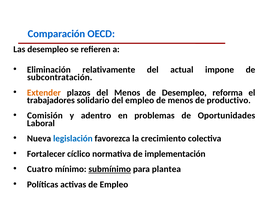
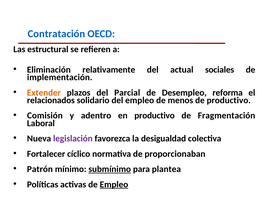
Comparación: Comparación -> Contratación (56, 34)
Las desempleo: desempleo -> estructural (48, 49)
impone: impone -> sociales (220, 70)
subcontratación: subcontratación -> implementación (60, 77)
del Menos: Menos -> Parcial (127, 93)
trabajadores: trabajadores -> relacionados (51, 100)
en problemas: problemas -> productivo (155, 115)
Oportunidades: Oportunidades -> Fragmentación (227, 115)
legislación colour: blue -> purple (73, 138)
crecimiento: crecimiento -> desigualdad (164, 138)
implementación: implementación -> proporcionaban (175, 154)
Cuatro: Cuatro -> Patrón (40, 169)
Empleo underline: none -> present (114, 184)
